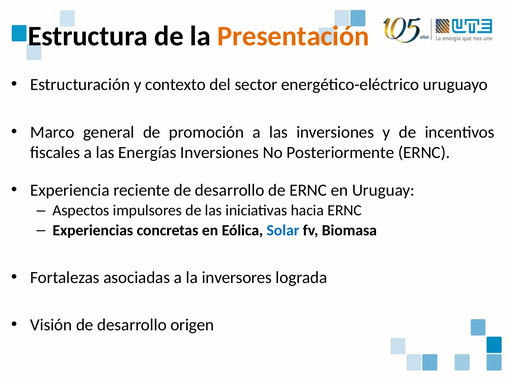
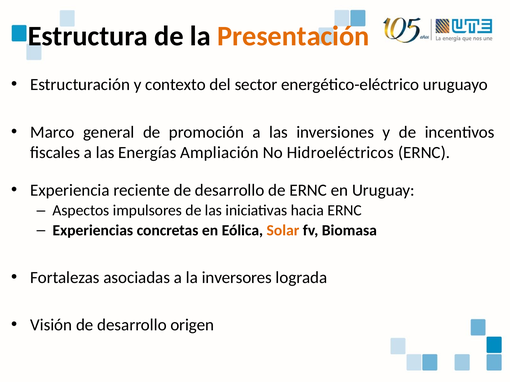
Energías Inversiones: Inversiones -> Ampliación (220, 153)
Posteriormente: Posteriormente -> Hidroeléctricos (340, 153)
Solar colour: blue -> orange (283, 231)
